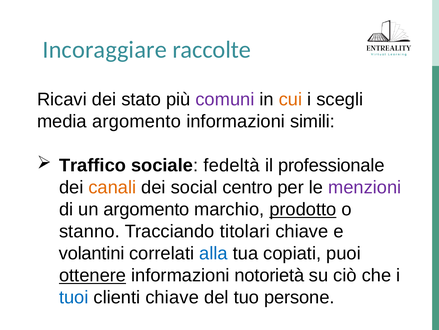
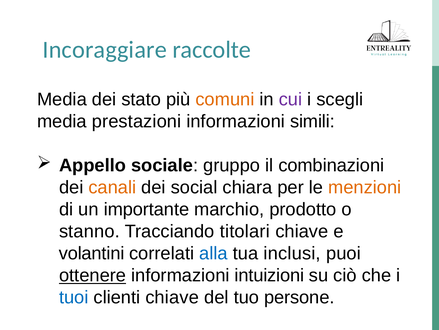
Ricavi: Ricavi -> Media (62, 99)
comuni colour: purple -> orange (225, 99)
cui colour: orange -> purple (291, 99)
media argomento: argomento -> prestazioni (137, 121)
Traffico: Traffico -> Appello (93, 165)
fedeltà: fedeltà -> gruppo (232, 165)
professionale: professionale -> combinazioni (331, 165)
centro: centro -> chiara (247, 187)
menzioni colour: purple -> orange (365, 187)
un argomento: argomento -> importante (146, 209)
prodotto underline: present -> none (303, 209)
copiati: copiati -> inclusi (292, 253)
notorietà: notorietà -> intuizioni (269, 275)
